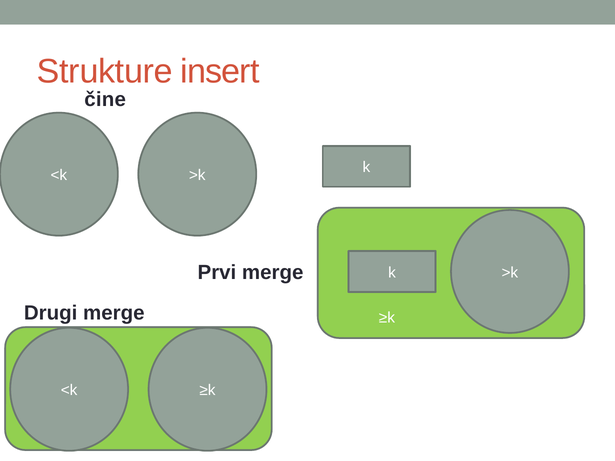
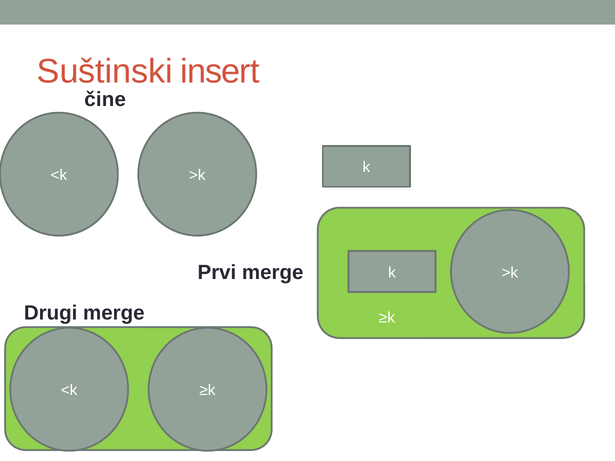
Strukture: Strukture -> Suštinski (105, 72)
